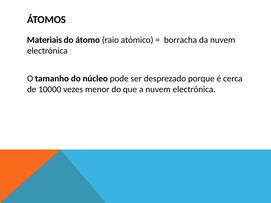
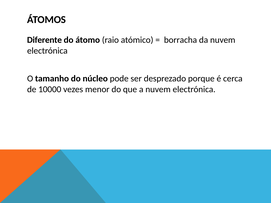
Materiais: Materiais -> Diferente (44, 40)
